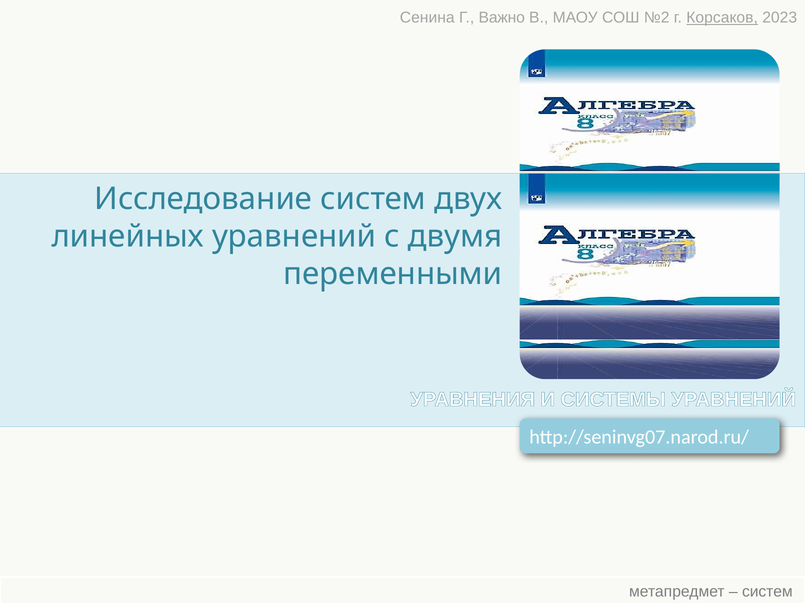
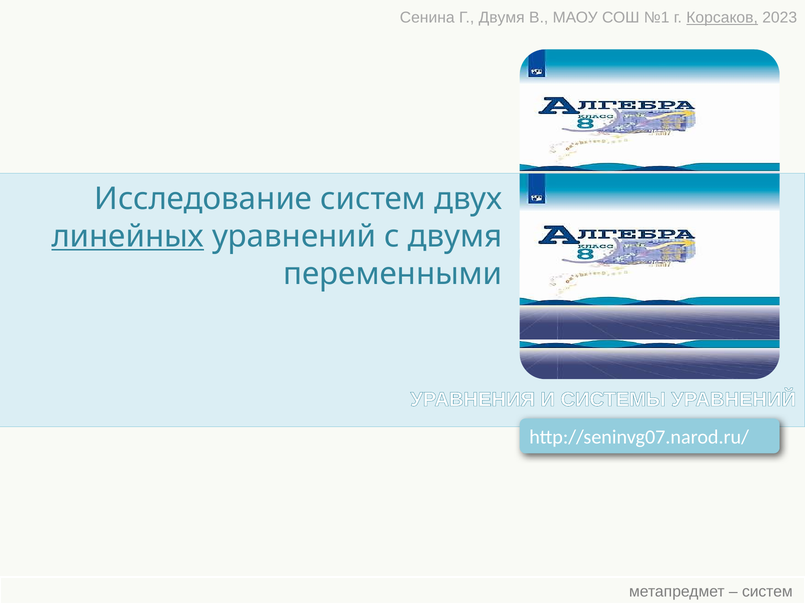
Г Важно: Важно -> Двумя (502, 18)
№2: №2 -> №1 (657, 18)
линейных underline: none -> present (128, 236)
